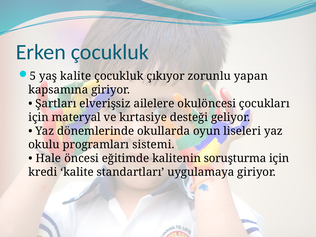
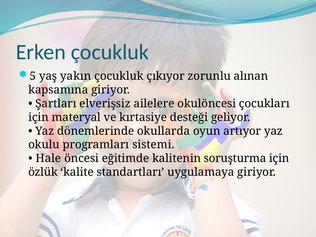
yaş kalite: kalite -> yakın (76, 76)
yapan: yapan -> alınan (251, 76)
liseleri: liseleri -> artıyor (242, 131)
kredi: kredi -> özlük (43, 172)
